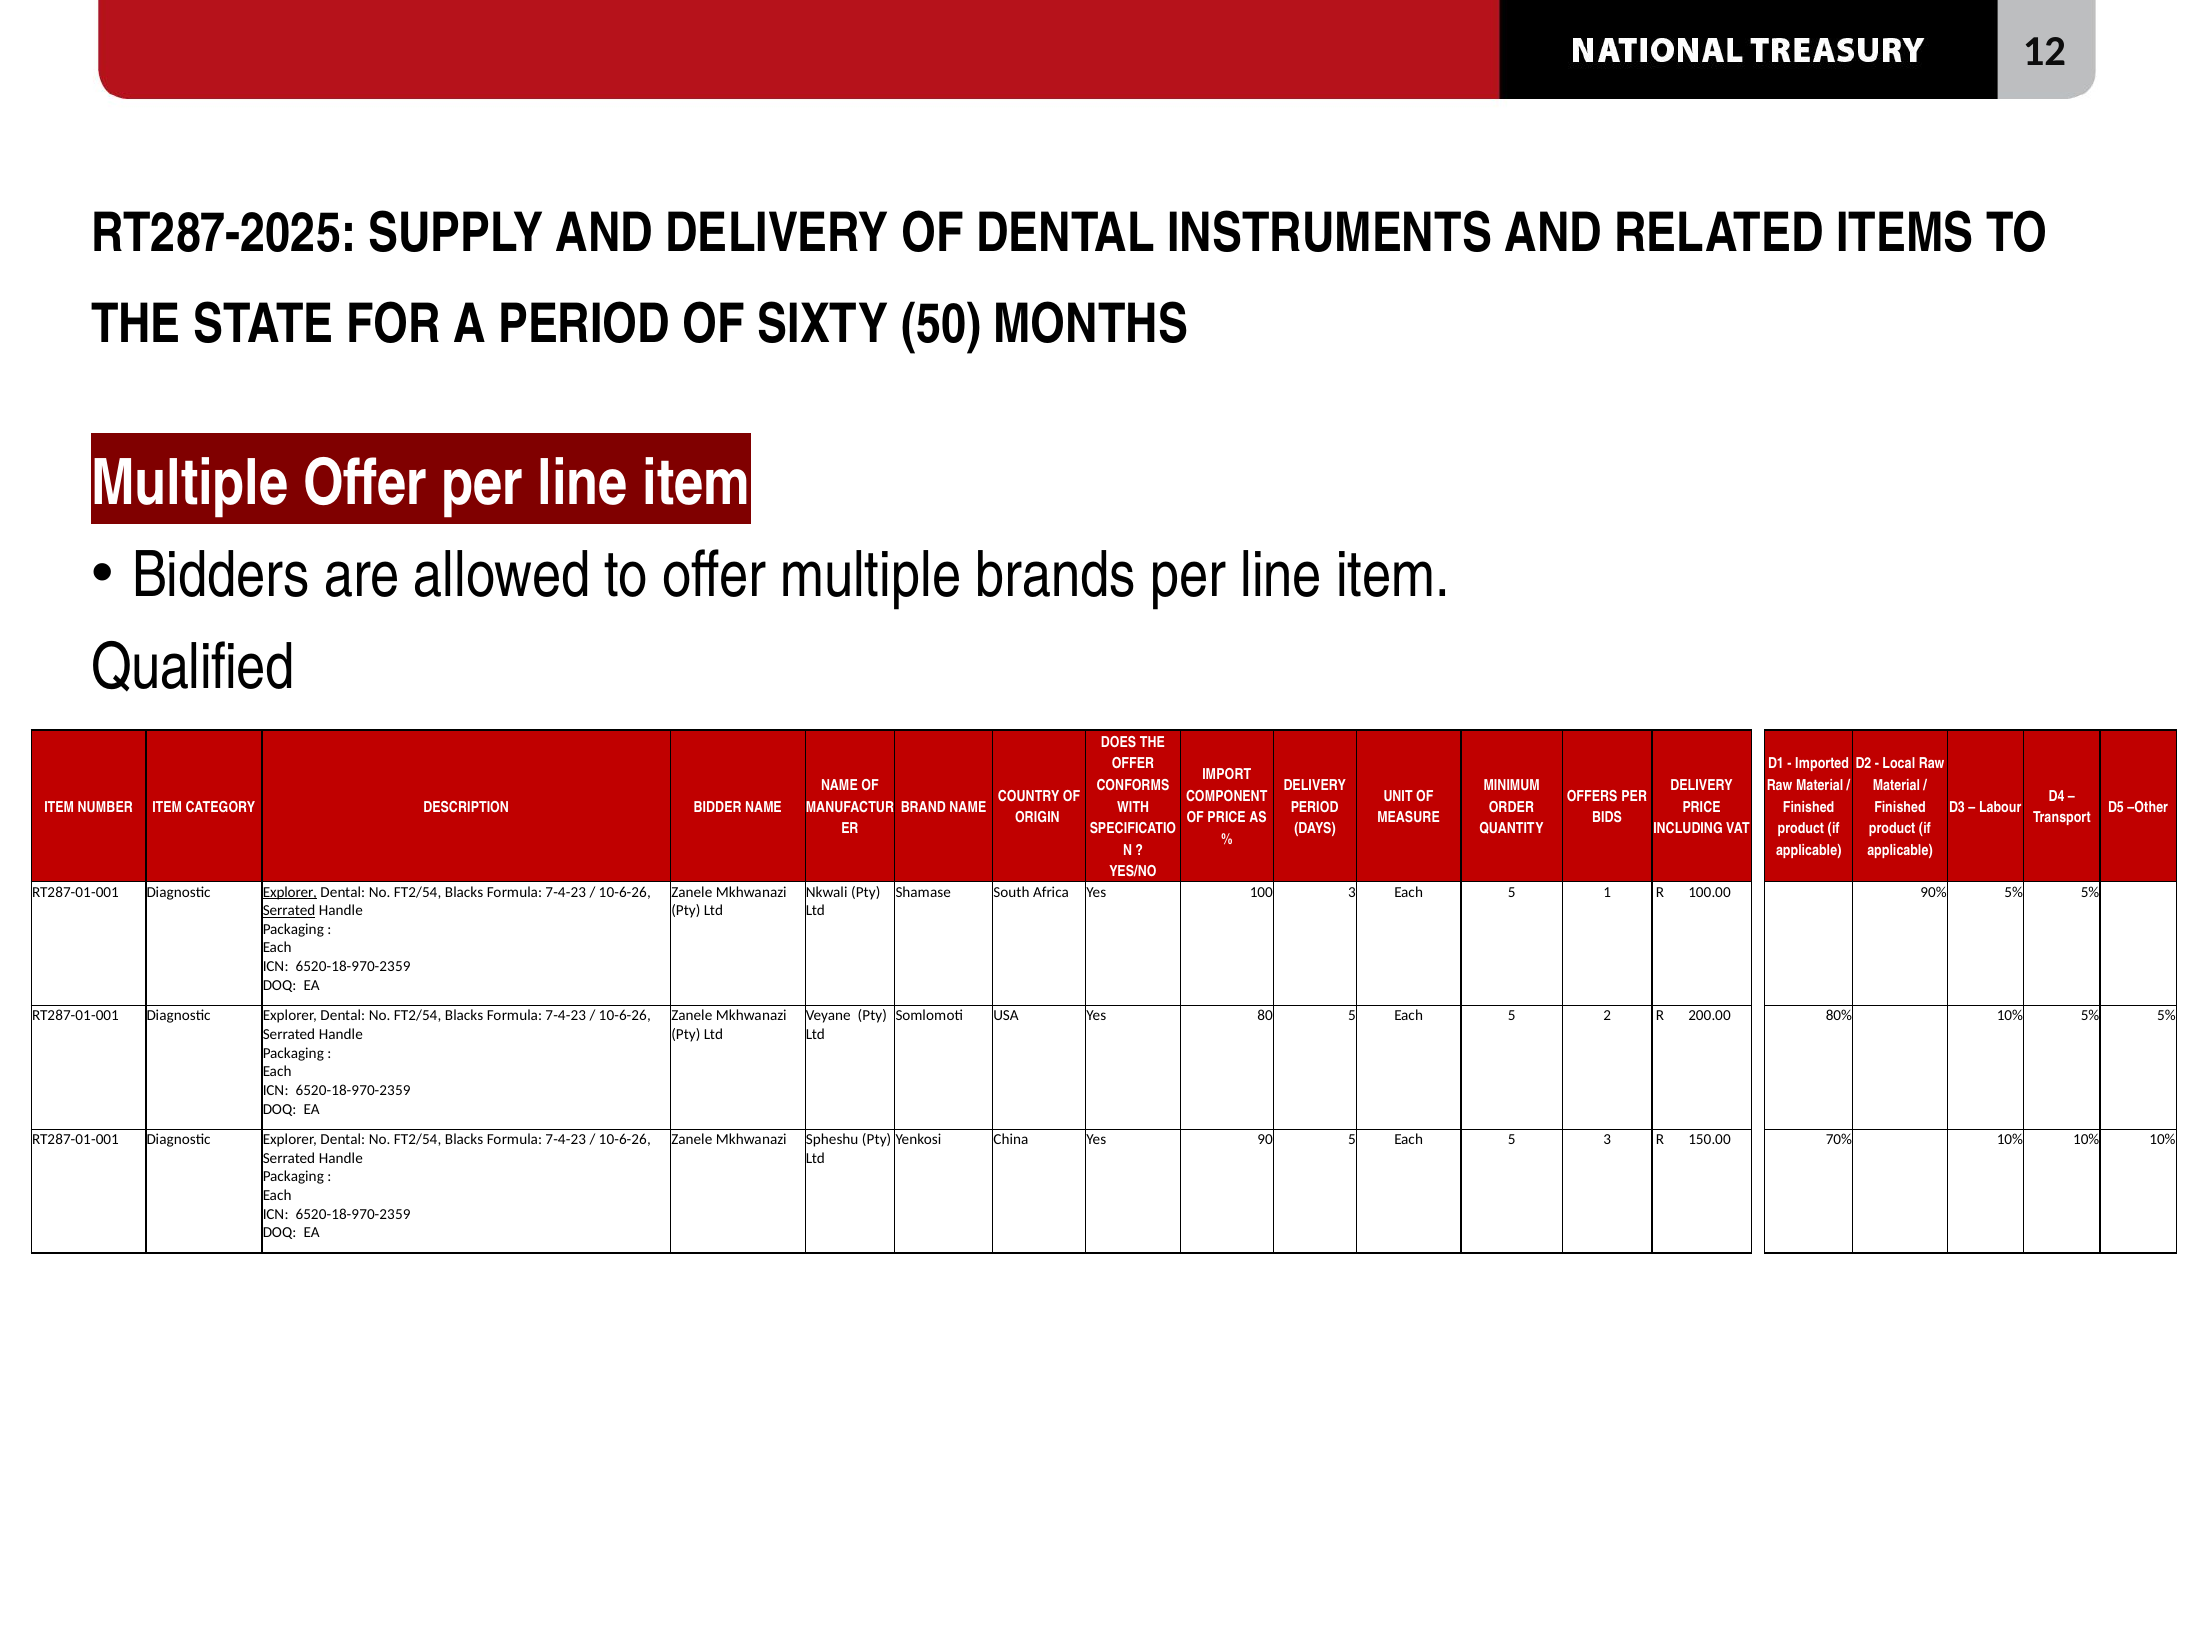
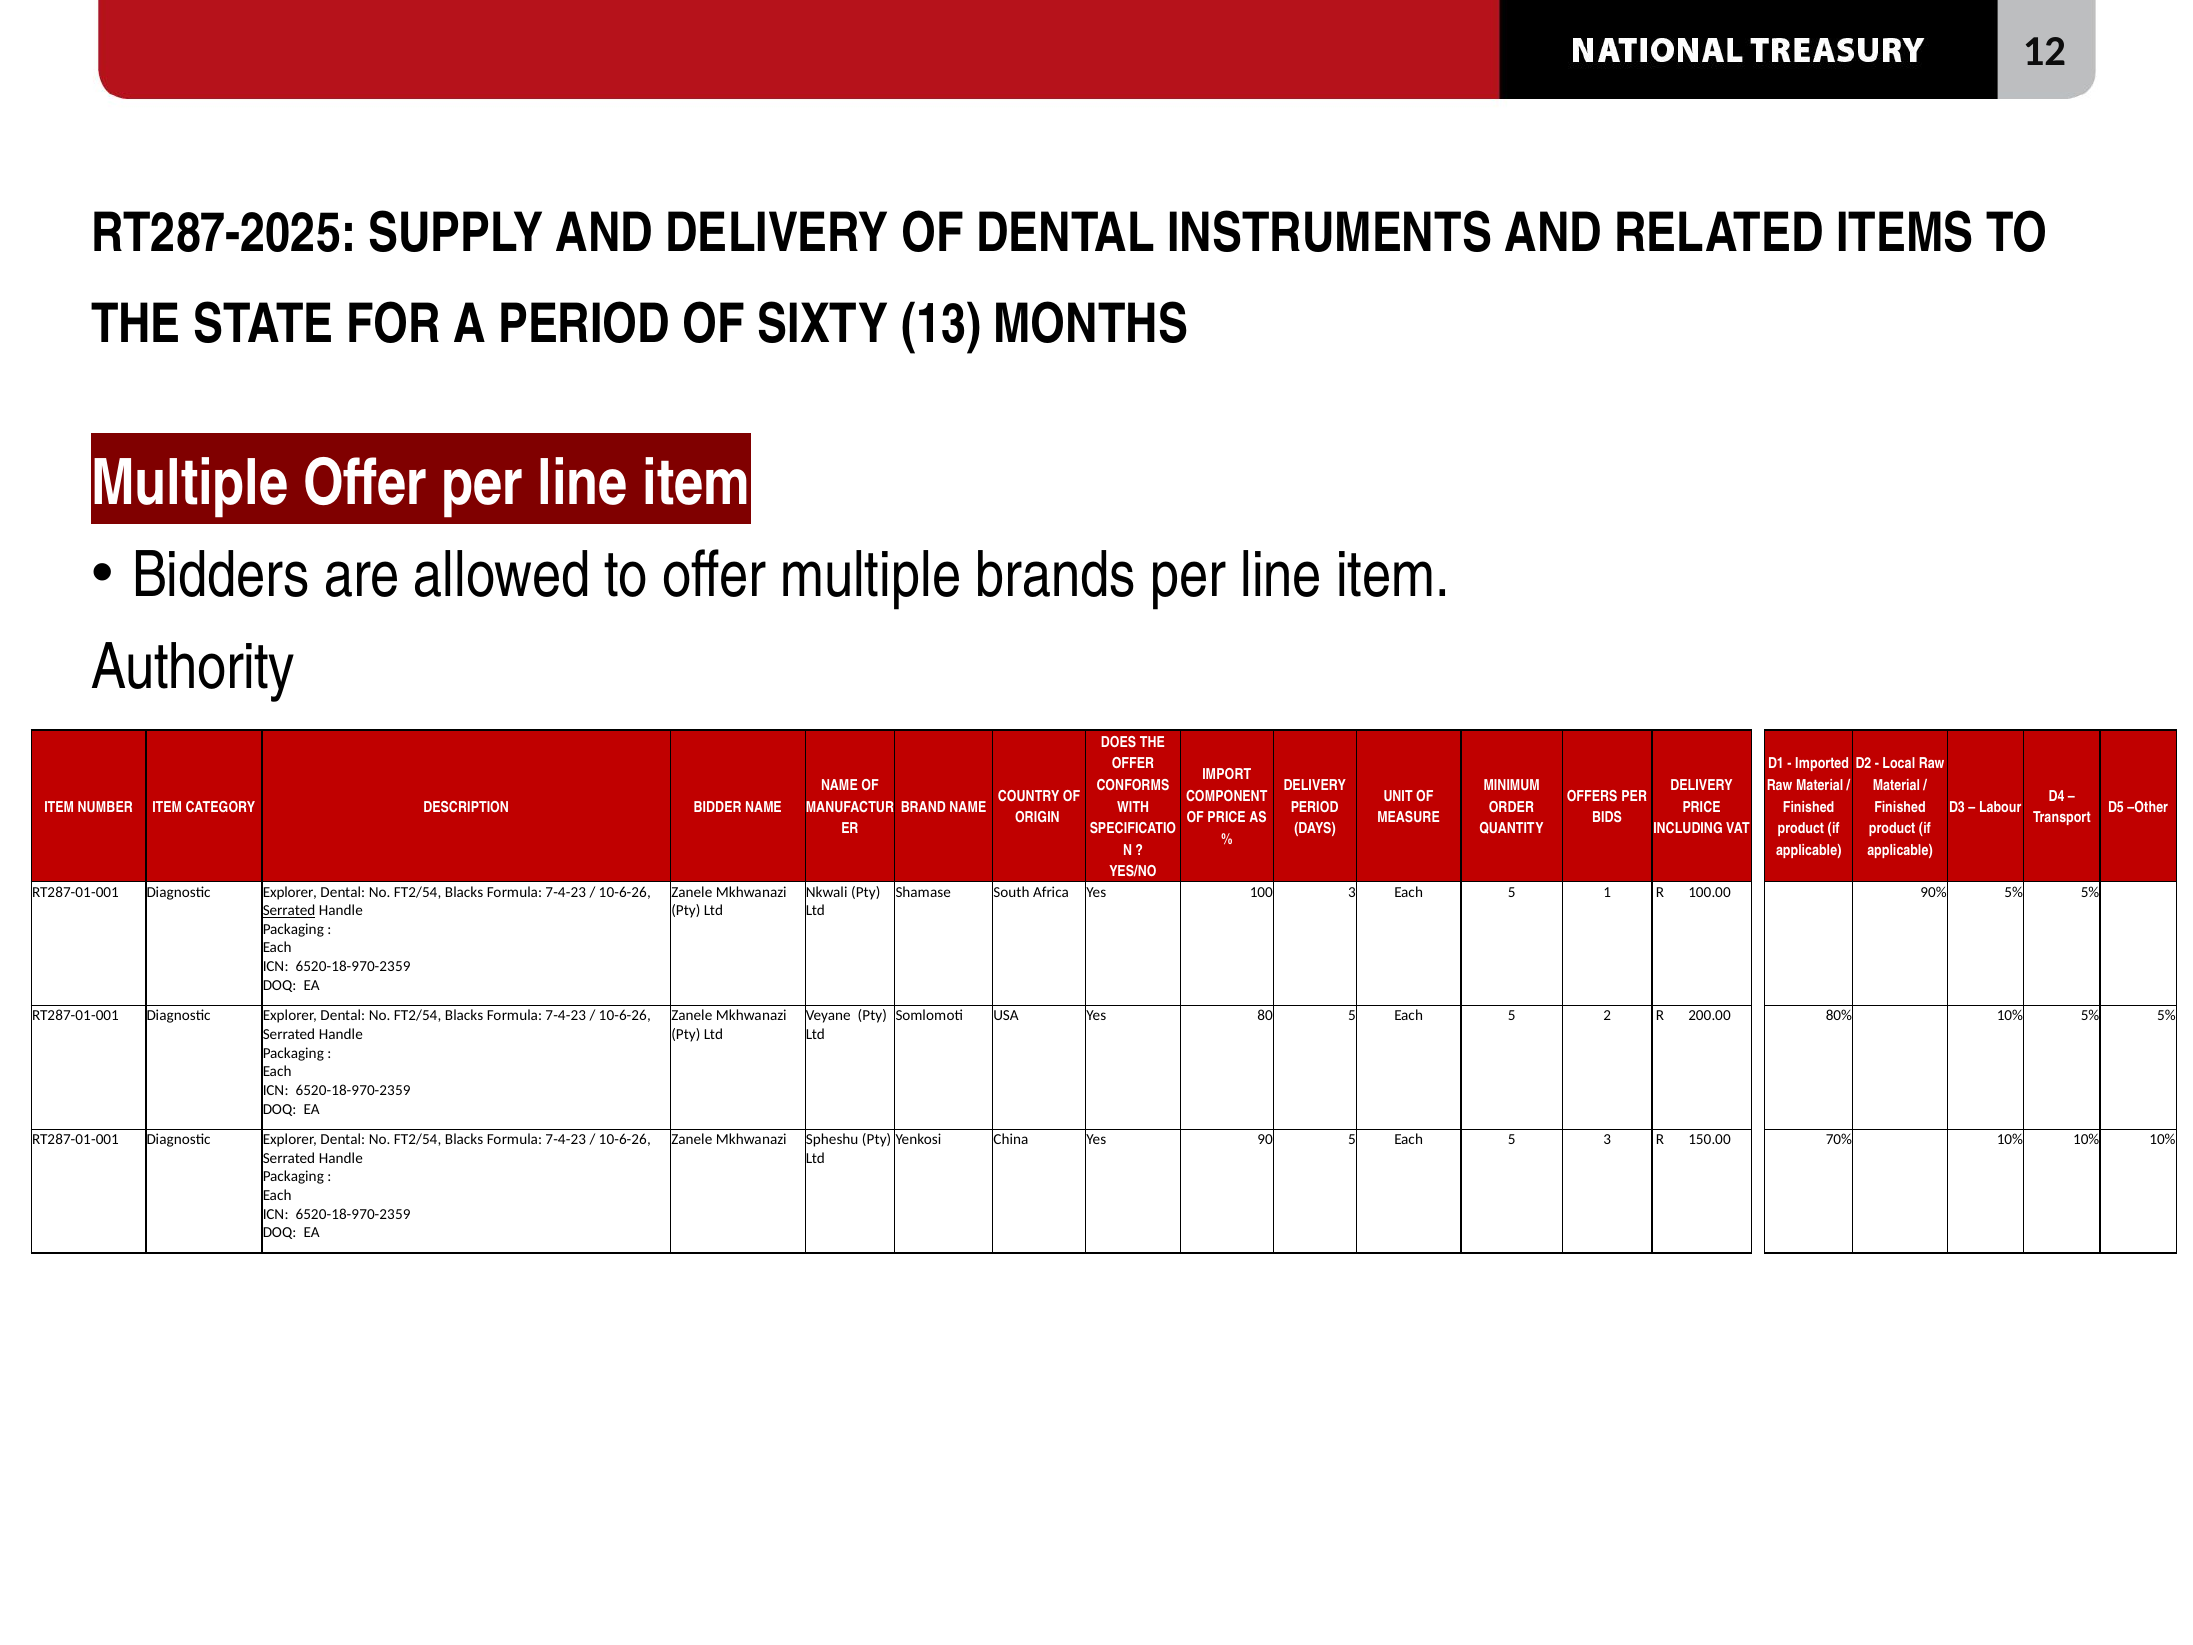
50: 50 -> 13 (941, 324)
Qualified: Qualified -> Authority (193, 667)
Explorer underline: present -> none (290, 892)
